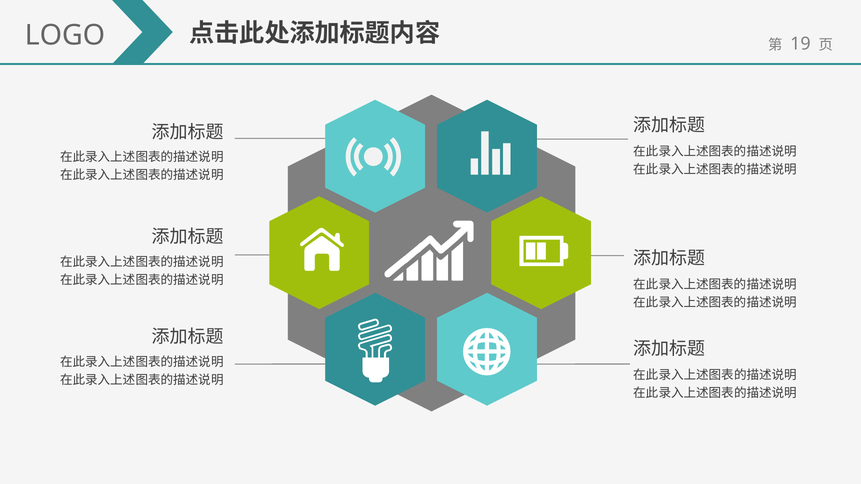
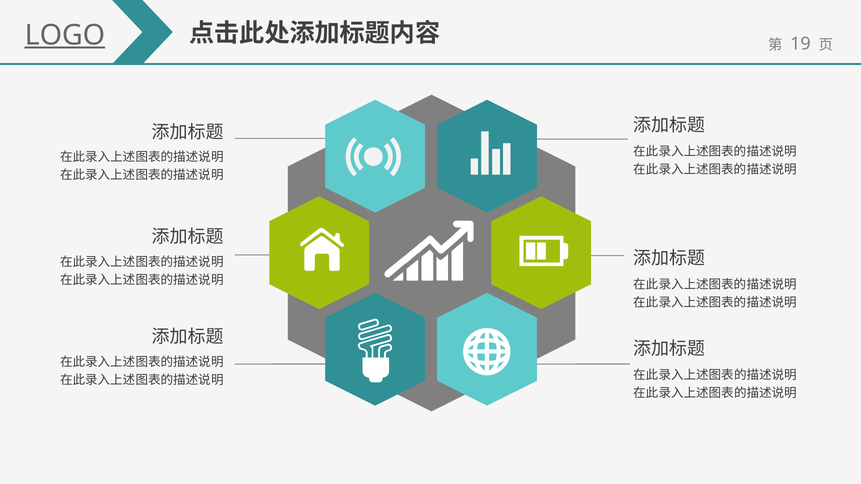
LOGO underline: none -> present (65, 35)
